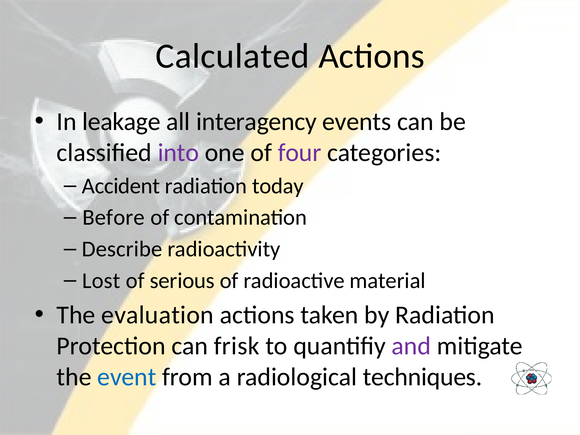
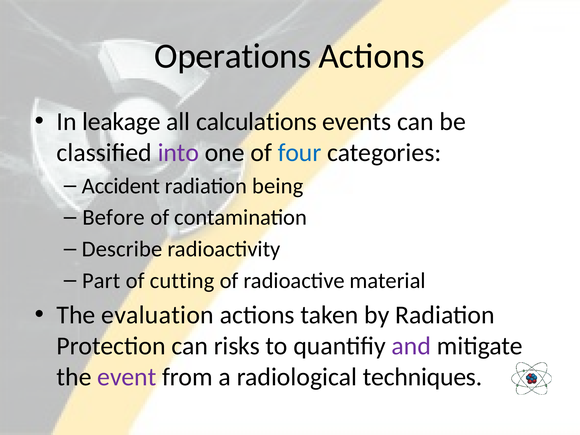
Calculated: Calculated -> Operations (233, 56)
interagency: interagency -> calculations (256, 122)
four colour: purple -> blue (300, 153)
today: today -> being (278, 186)
Lost: Lost -> Part (101, 281)
serious: serious -> cutting (182, 281)
frisk: frisk -> risks (237, 346)
event colour: blue -> purple (127, 377)
